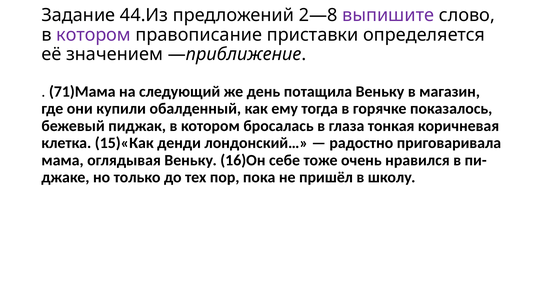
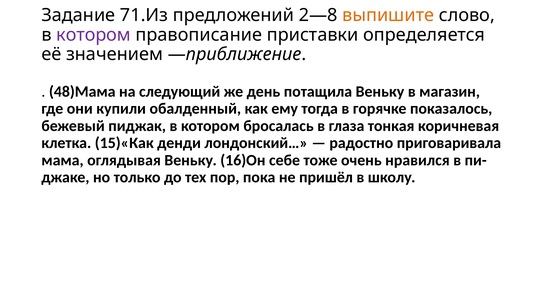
44.Из: 44.Из -> 71.Из (144, 15)
выпишите colour: purple -> orange (388, 15)
71)Мама: 71)Мама -> 48)Мама (82, 92)
